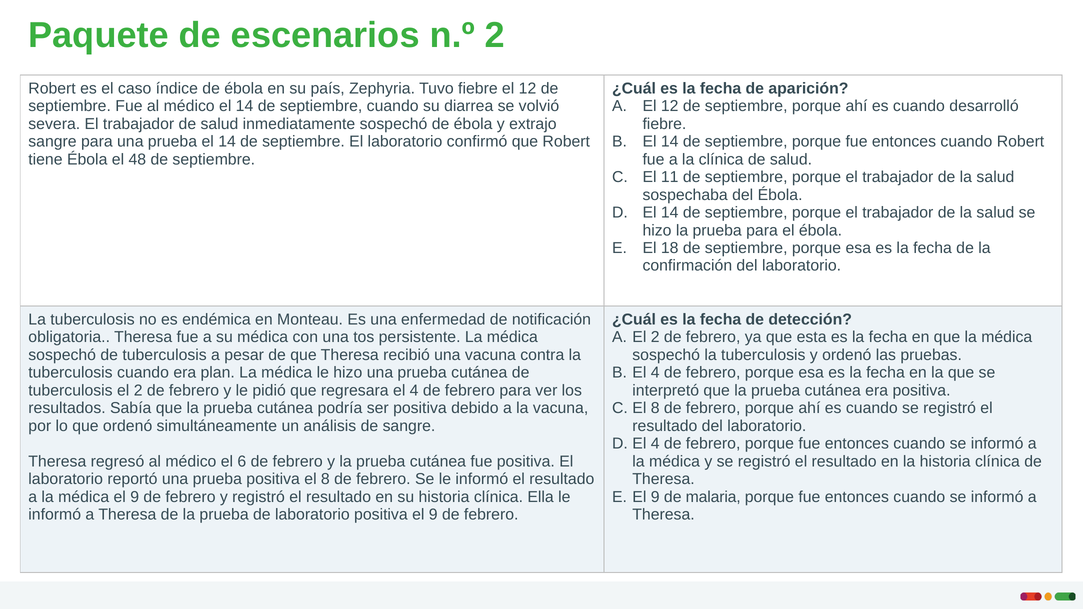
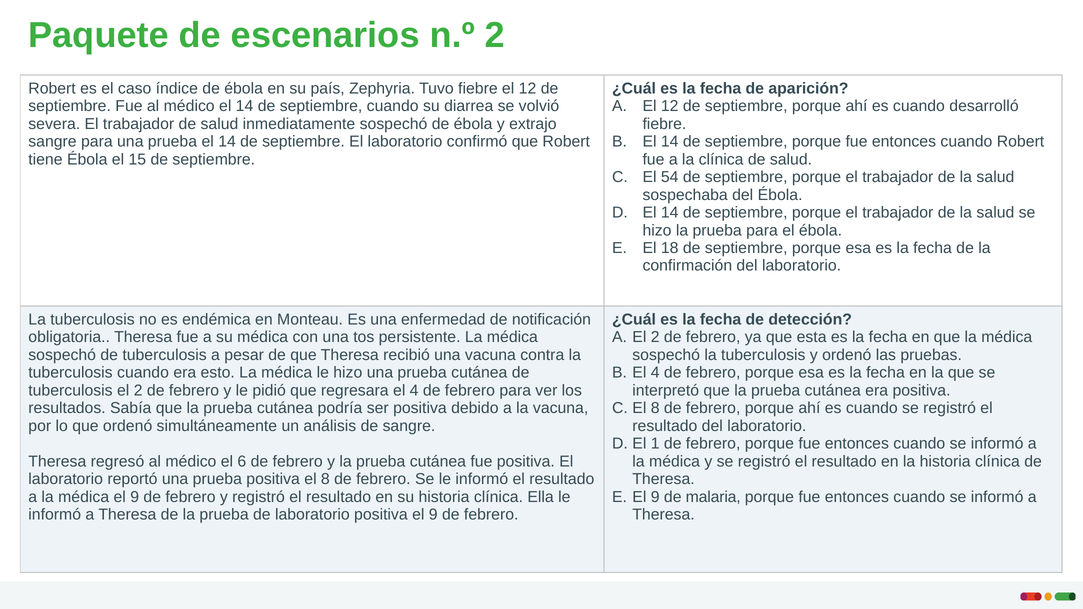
48: 48 -> 15 (137, 159)
11: 11 -> 54 (670, 177)
plan: plan -> esto (218, 373)
4: 4 -> 1 (655, 444)
